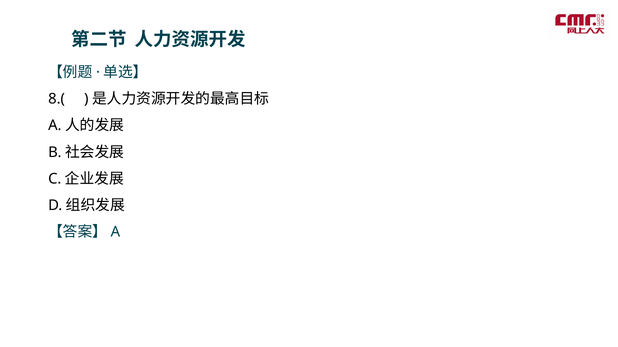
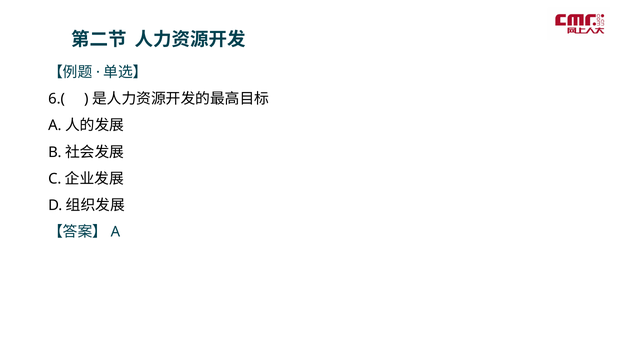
8.(: 8.( -> 6.( (57, 99)
